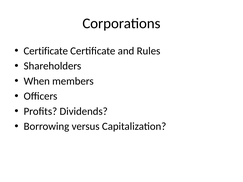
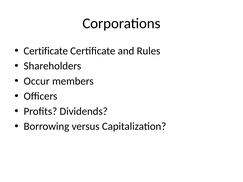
When: When -> Occur (37, 81)
